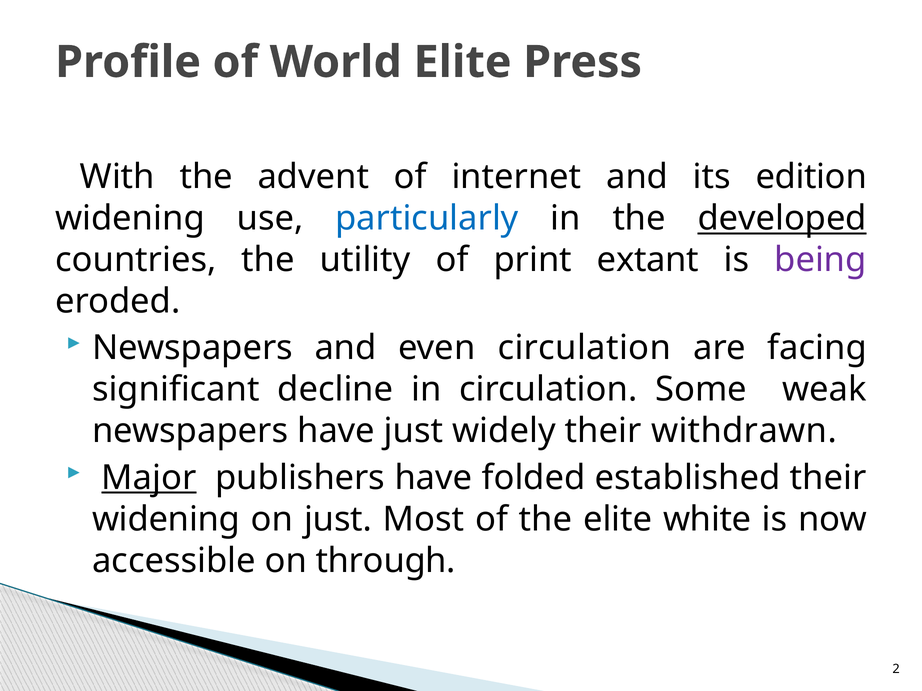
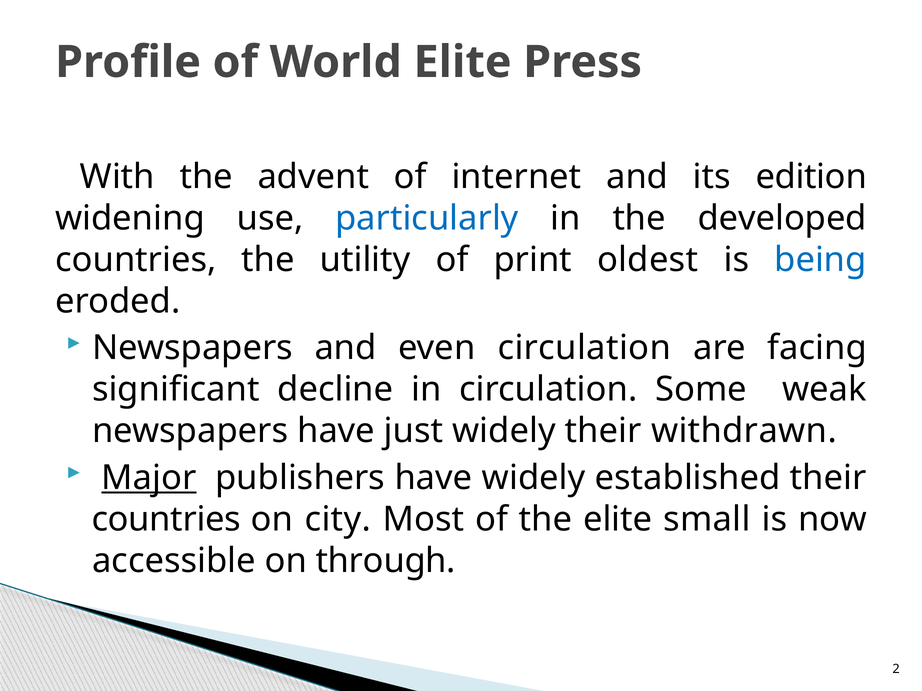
developed underline: present -> none (782, 219)
extant: extant -> oldest (648, 260)
being colour: purple -> blue (820, 260)
have folded: folded -> widely (534, 478)
widening: widening -> countries (166, 520)
on just: just -> city (338, 520)
white: white -> small (707, 520)
